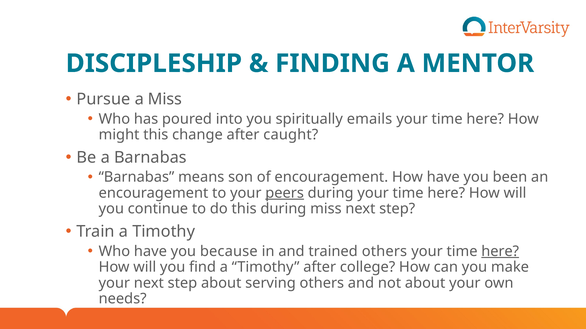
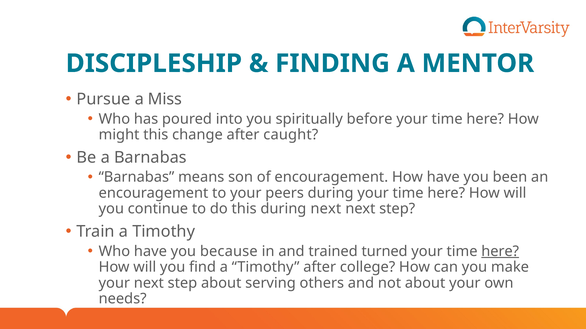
emails: emails -> before (370, 119)
peers underline: present -> none (285, 193)
during miss: miss -> next (326, 209)
trained others: others -> turned (385, 252)
